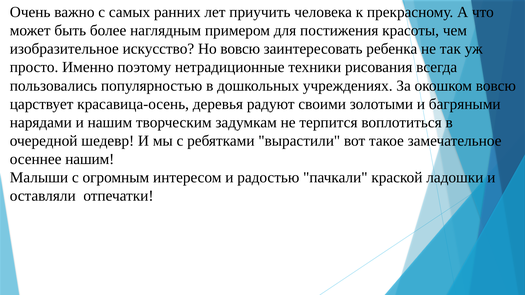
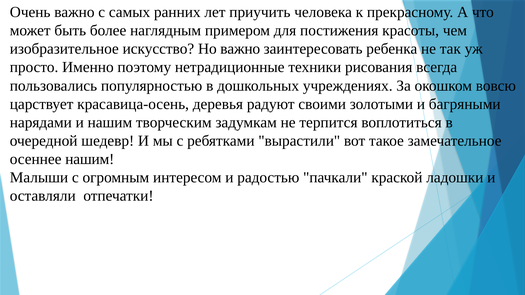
Но вовсю: вовсю -> важно (240, 49)
